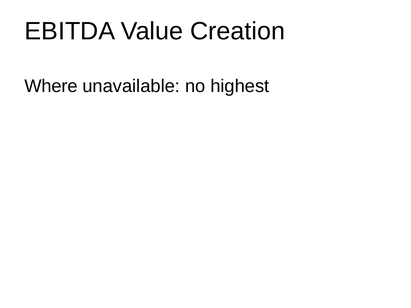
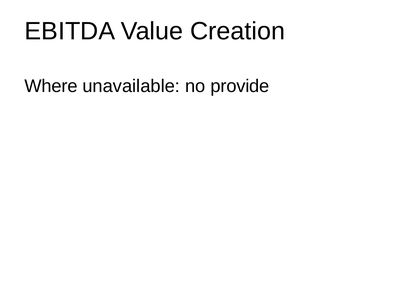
highest: highest -> provide (240, 86)
